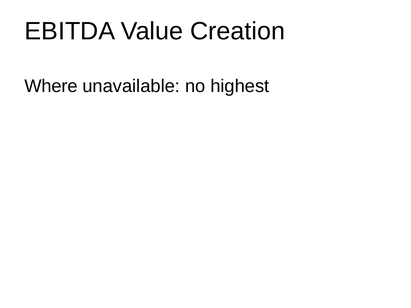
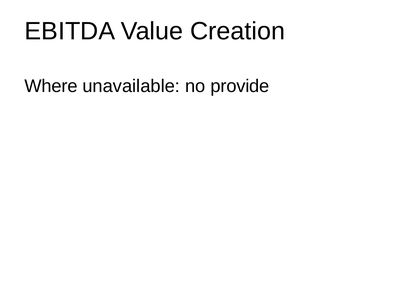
highest: highest -> provide (240, 86)
